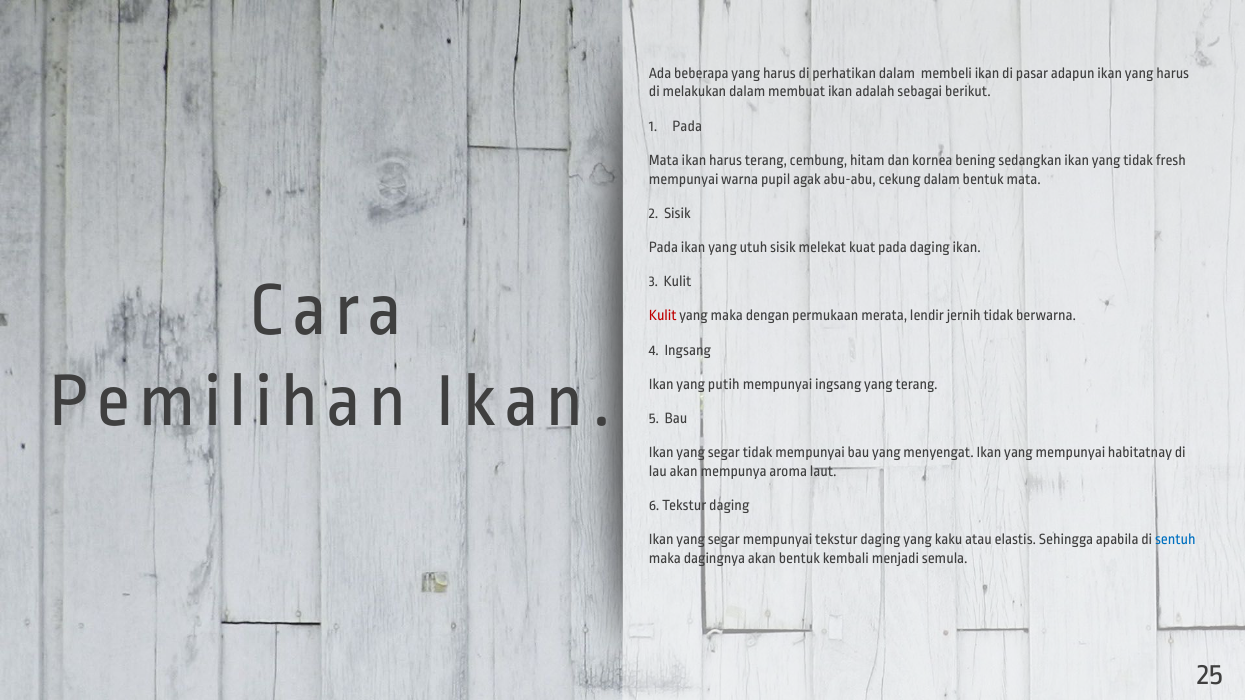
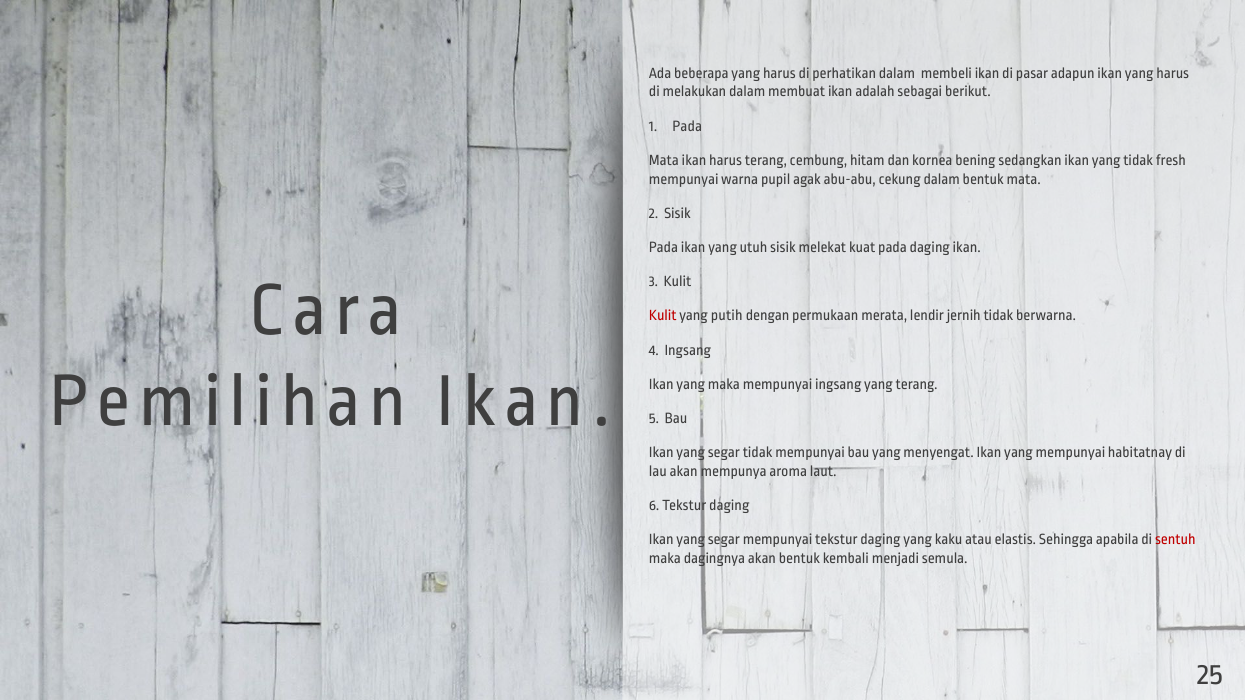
yang maka: maka -> putih (727, 316)
yang putih: putih -> maka (724, 384)
sentuh colour: blue -> red (1175, 540)
